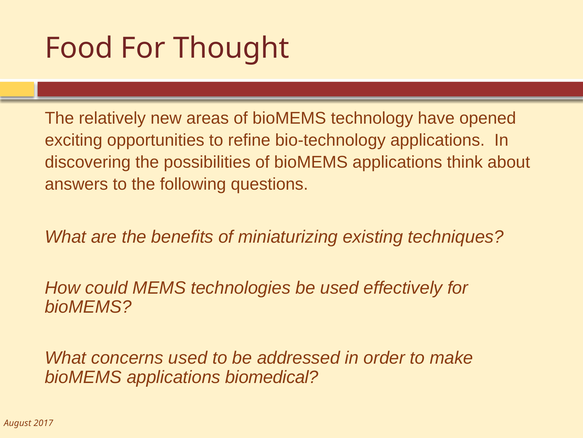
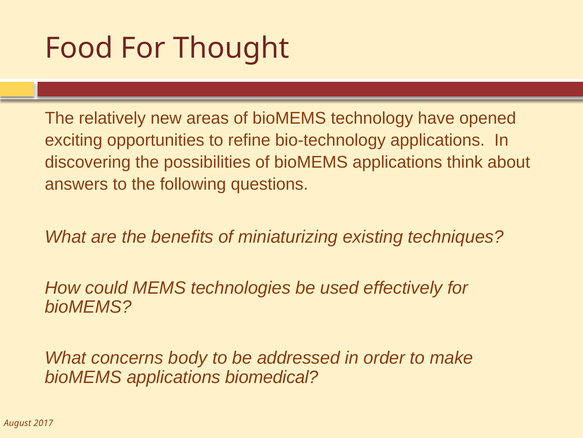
concerns used: used -> body (188, 357)
